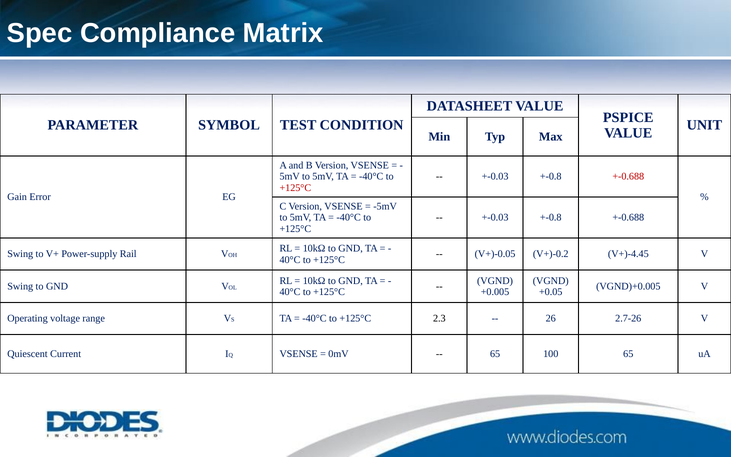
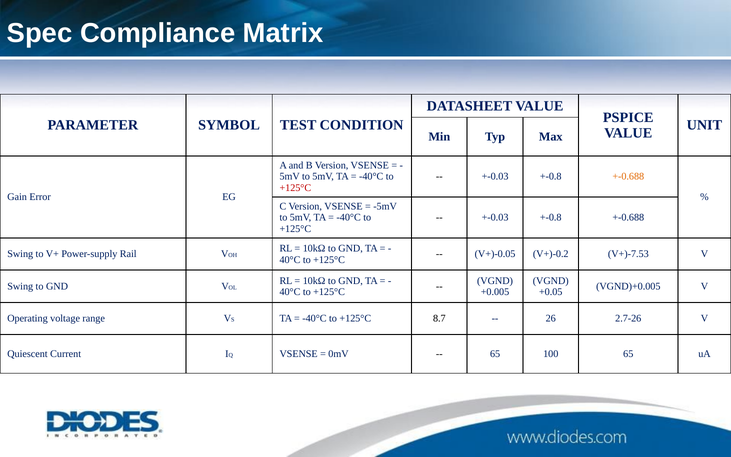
+-0.688 colour: red -> orange (628, 177)
V+)-4.45: V+)-4.45 -> V+)-7.53 (628, 254)
2.3: 2.3 -> 8.7 (439, 318)
